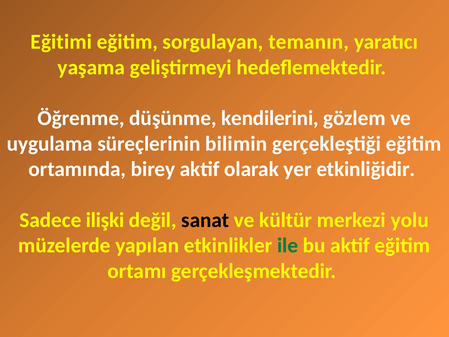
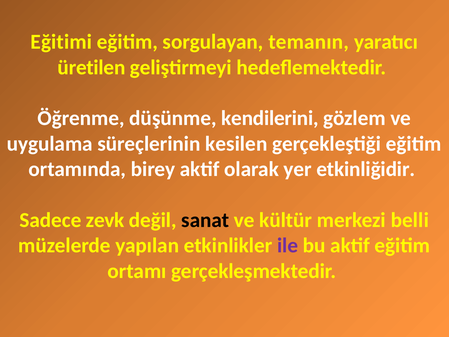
yaşama: yaşama -> üretilen (91, 67)
bilimin: bilimin -> kesilen (236, 144)
ilişki: ilişki -> zevk (105, 220)
yolu: yolu -> belli (410, 220)
ile colour: green -> purple (288, 245)
